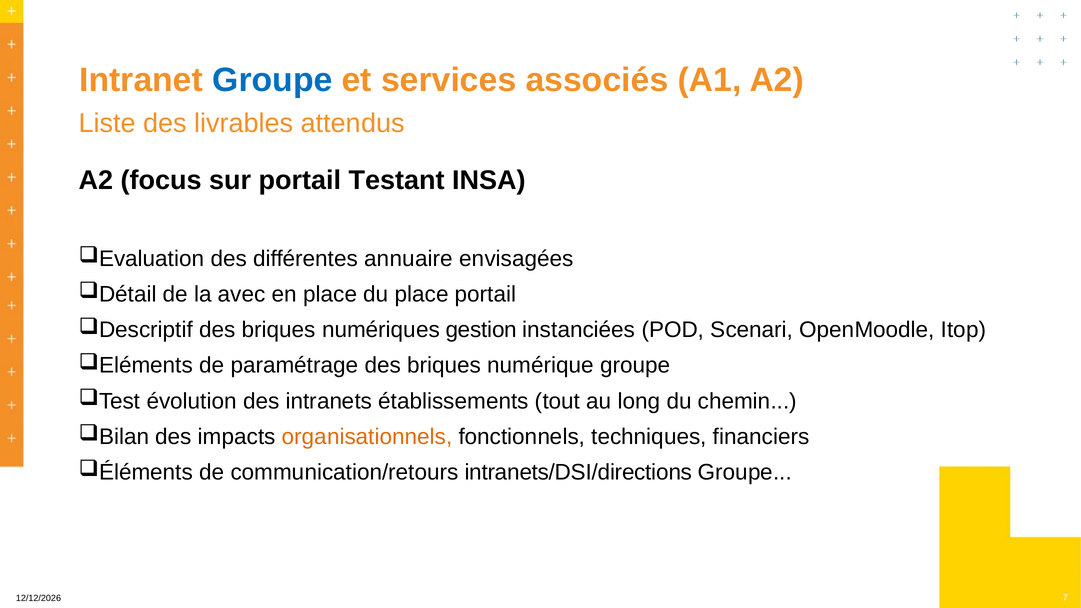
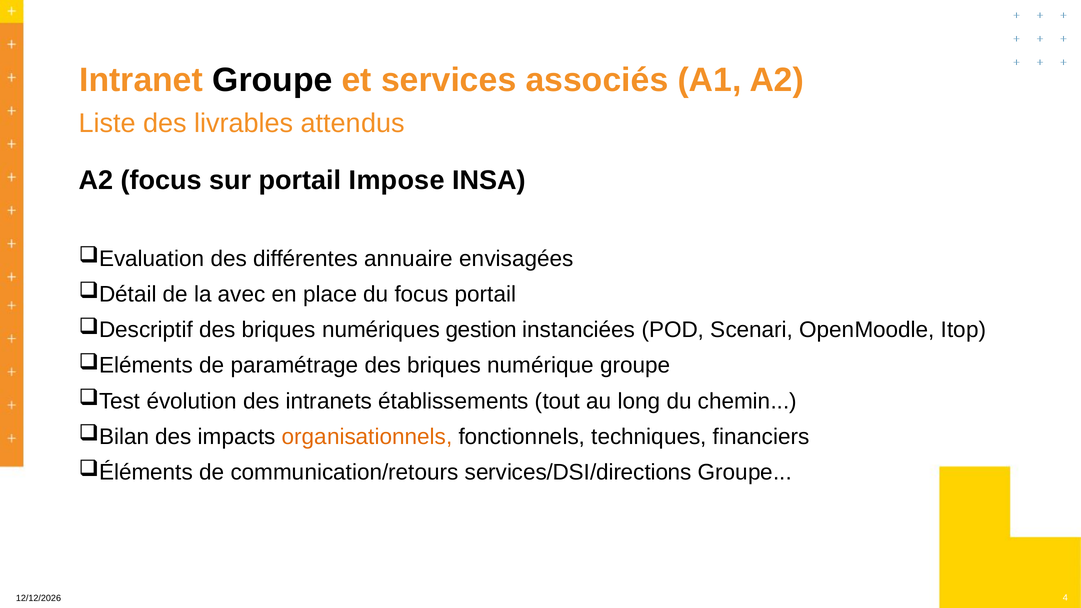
Groupe colour: blue -> black (272, 80)
Testant: Testant -> Impose (397, 180)
du place: place -> focus (422, 294)
intranets/DSI/directions: intranets/DSI/directions -> services/DSI/directions (578, 472)
7: 7 -> 4 (1065, 598)
